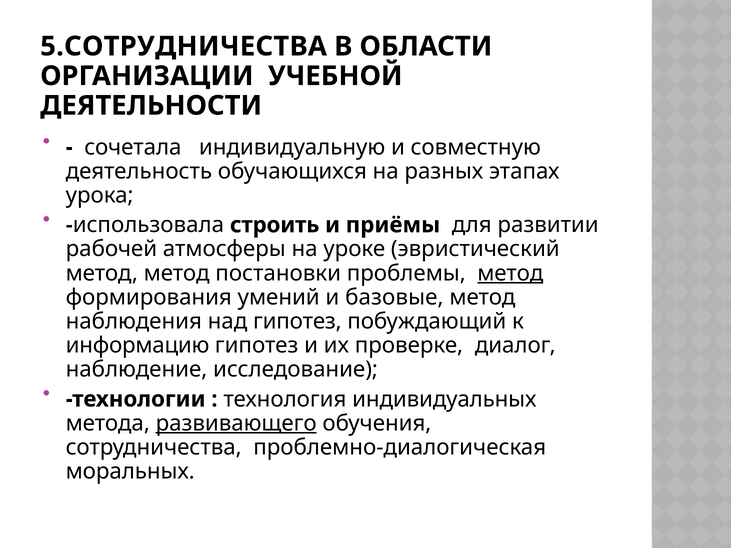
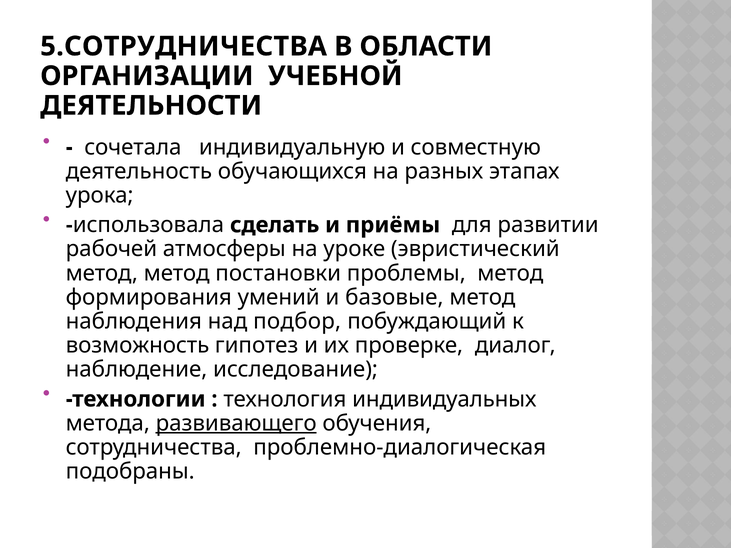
строить: строить -> сделать (275, 225)
метод underline: present -> none (510, 273)
над гипотез: гипотез -> подбор (297, 322)
информацию: информацию -> возможность (137, 346)
моральных: моральных -> подобраны (130, 472)
